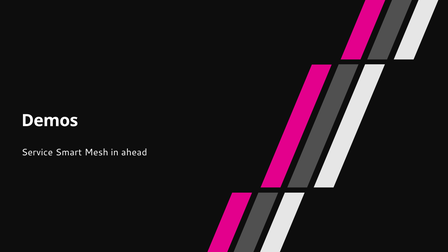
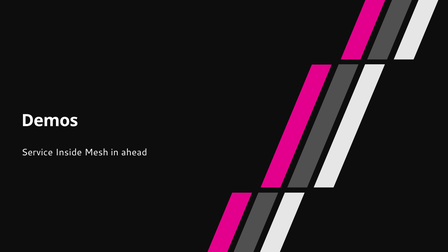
Smart: Smart -> Inside (69, 152)
